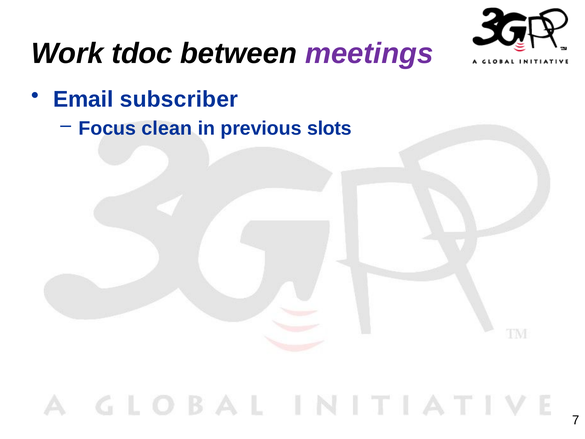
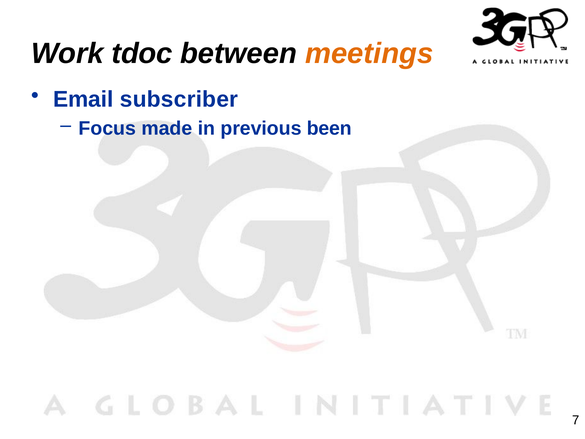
meetings colour: purple -> orange (369, 54)
clean: clean -> made (167, 128)
slots: slots -> been (329, 128)
